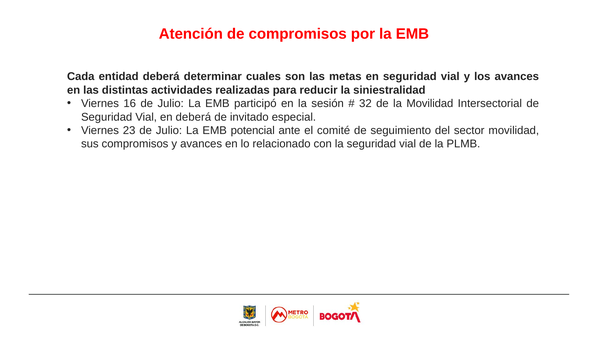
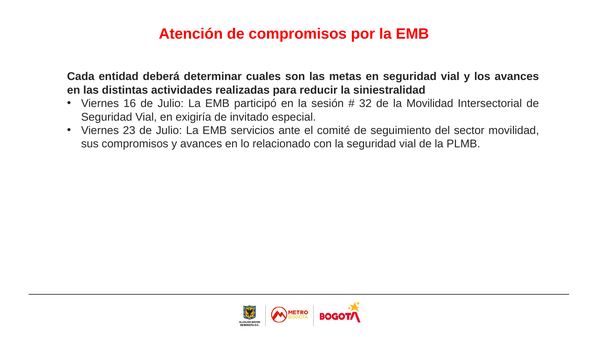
en deberá: deberá -> exigiría (193, 117)
potencial: potencial -> servicios (253, 130)
